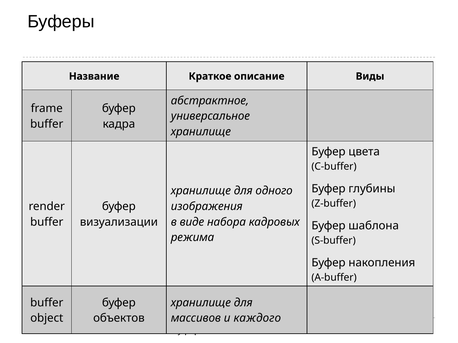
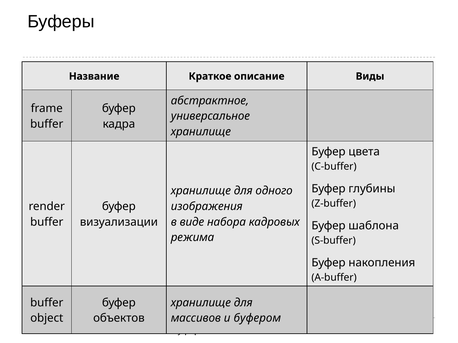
каждого: каждого -> буфером (257, 319)
